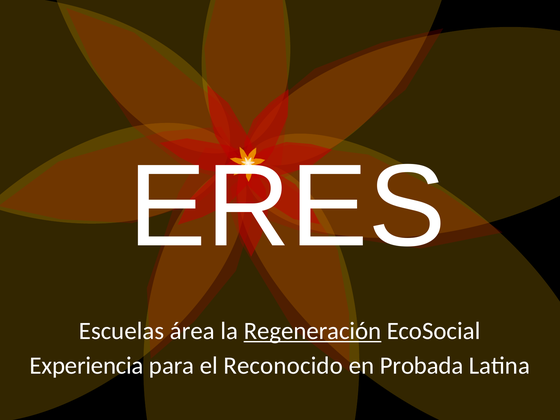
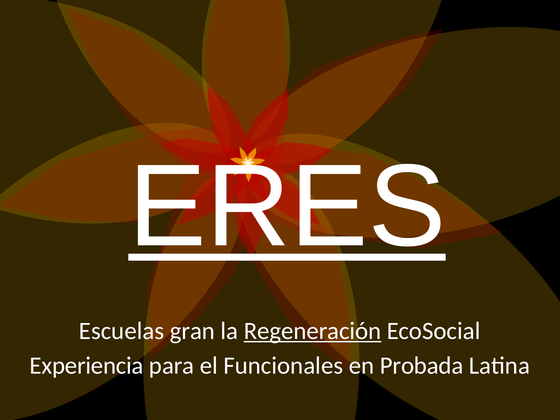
ERES underline: none -> present (287, 207)
área: área -> gran (192, 331)
Reconocido: Reconocido -> Funcionales (283, 366)
